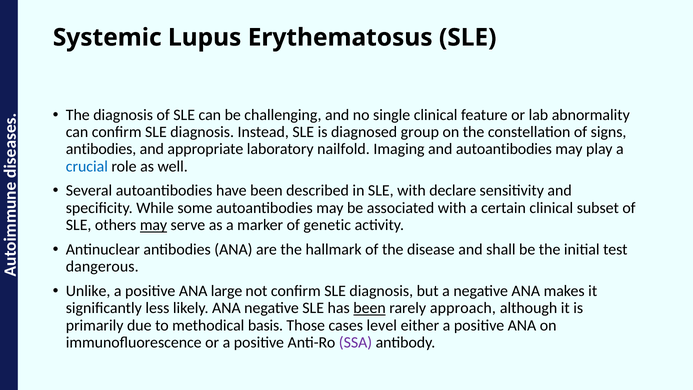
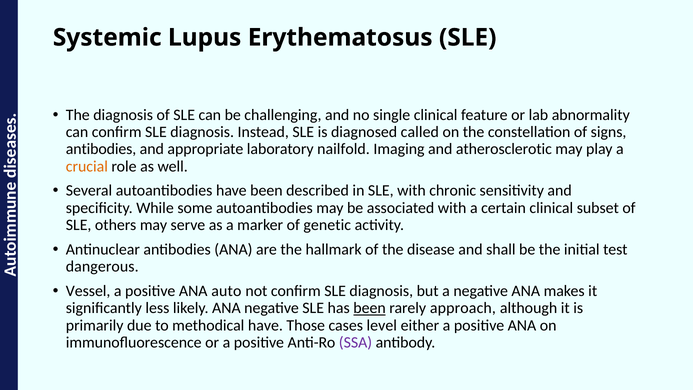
group: group -> called (420, 132)
and autoantibodies: autoantibodies -> atherosclerotic (504, 149)
crucial colour: blue -> orange (87, 166)
declare: declare -> chronic (453, 191)
may underline: present -> none (154, 225)
Unlike: Unlike -> Vessel (88, 291)
large: large -> auto (226, 291)
methodical basis: basis -> have (265, 325)
